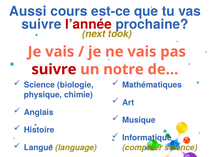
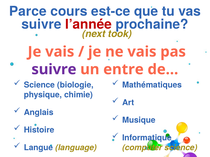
Aussi: Aussi -> Parce (28, 11)
suivre colour: red -> purple (54, 70)
notre: notre -> entre (123, 70)
